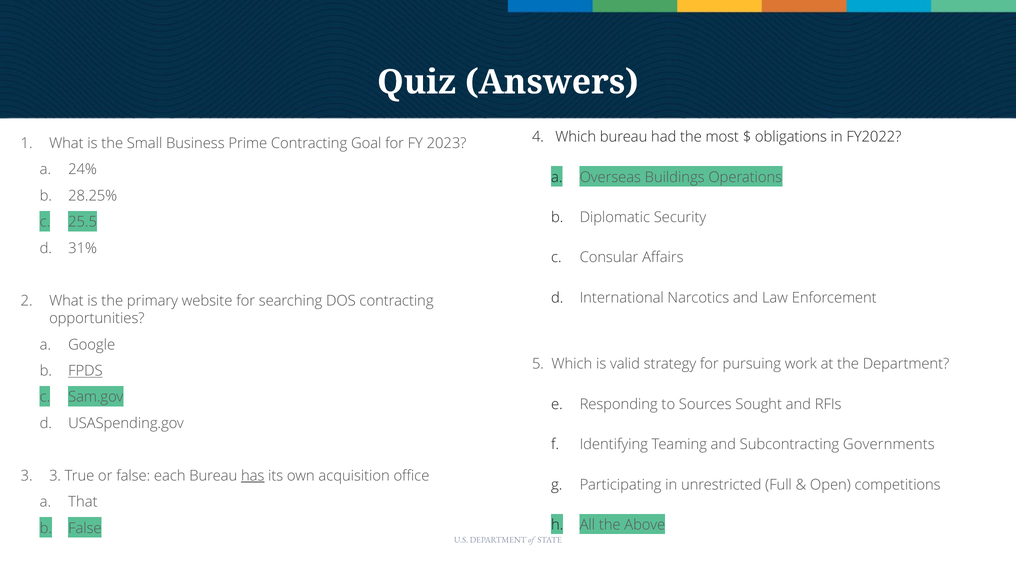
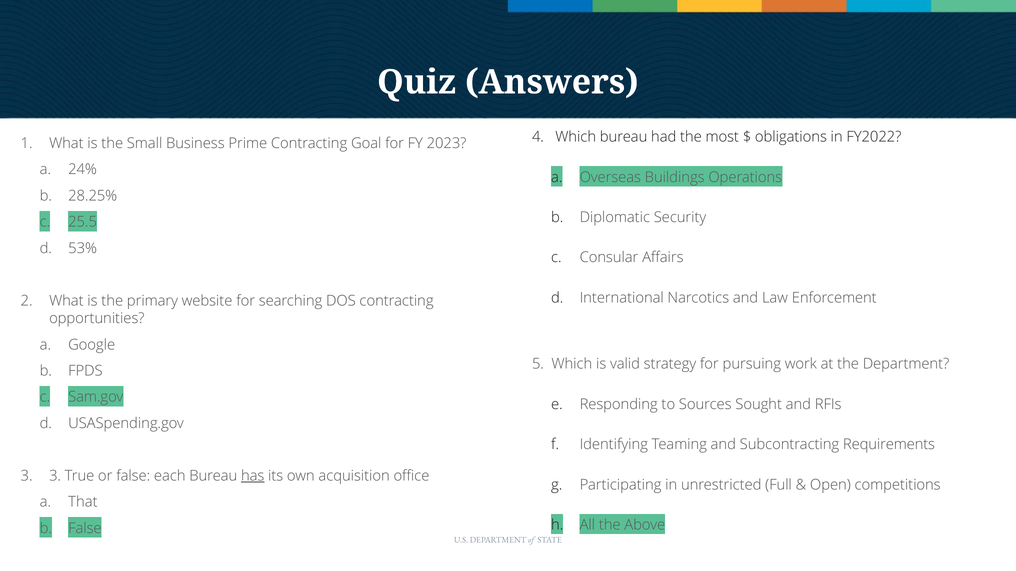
31%: 31% -> 53% (83, 248)
FPDS underline: present -> none (85, 371)
Governments: Governments -> Requirements (889, 445)
